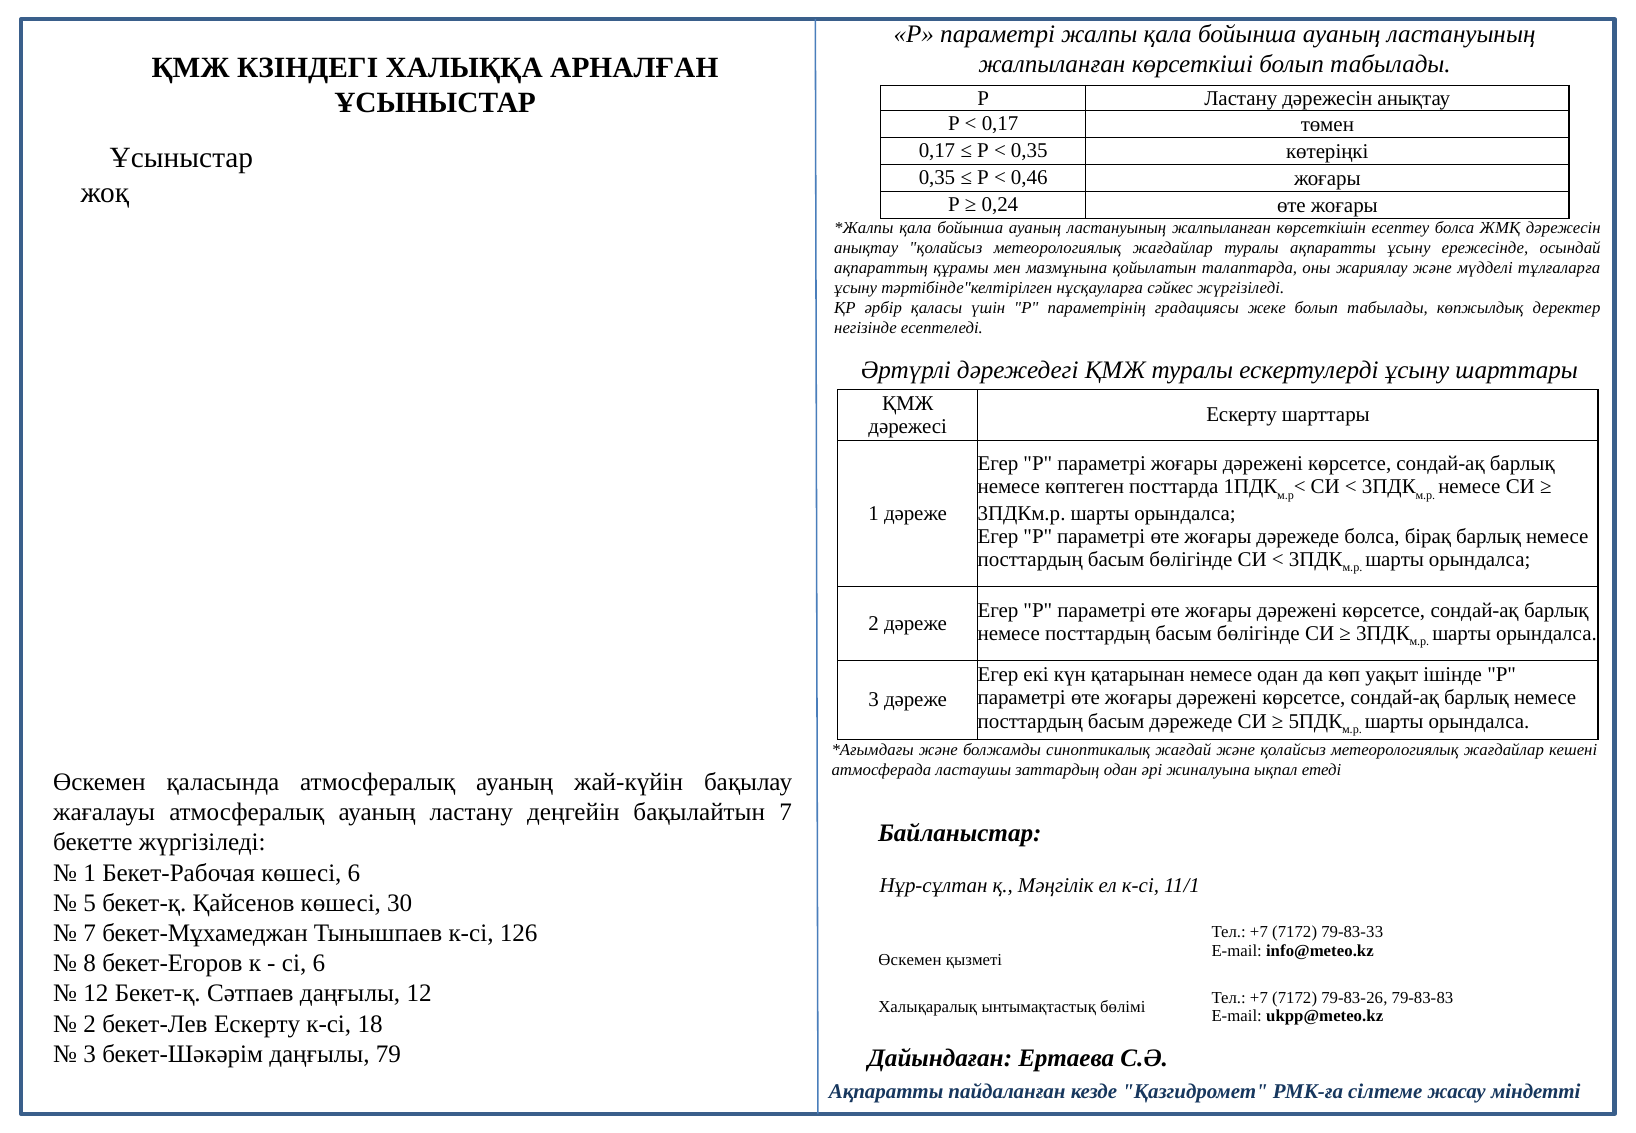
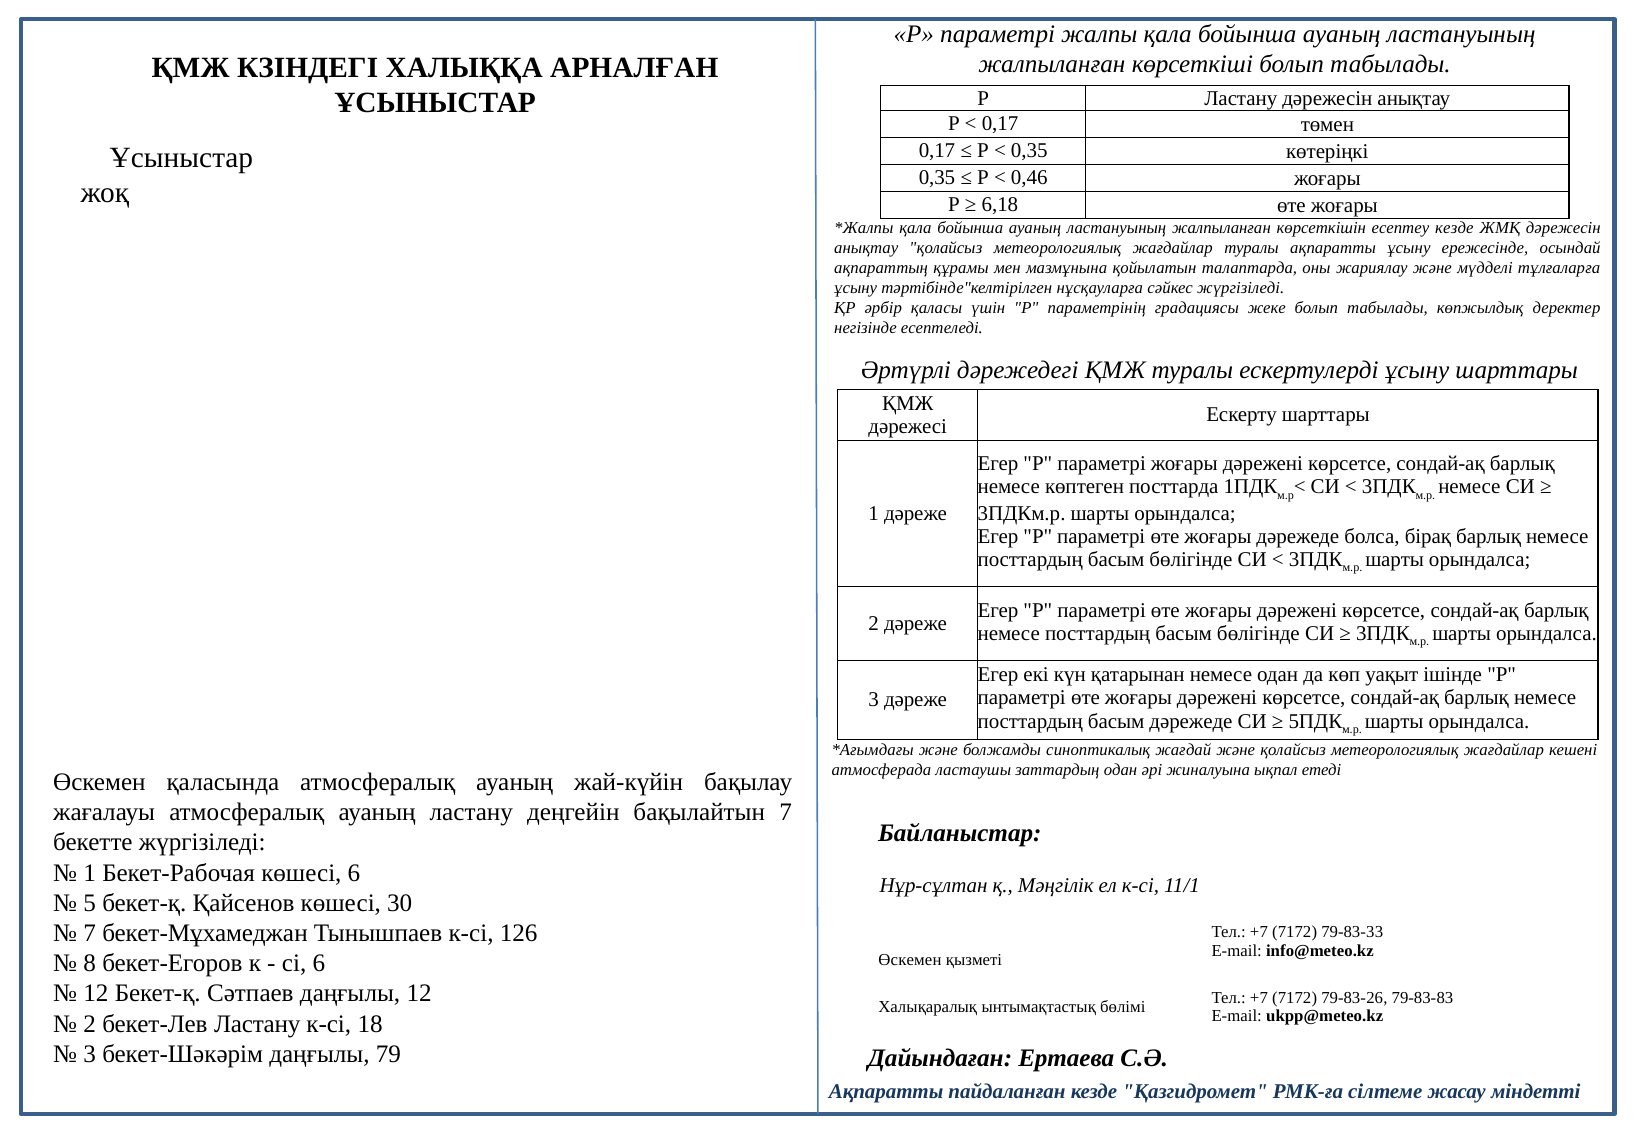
0,24: 0,24 -> 6,18 (1000, 205)
есептеу болса: болса -> кезде (1454, 228)
бекет-Лев Ескерту: Ескерту -> Ластану (257, 1023)
